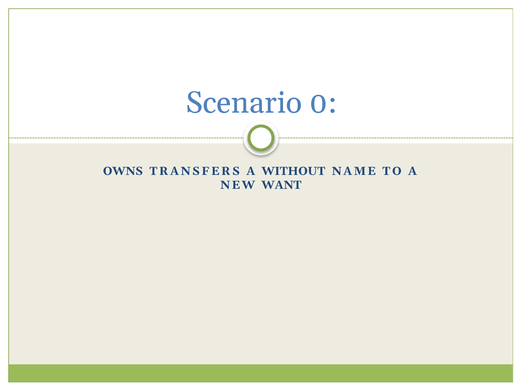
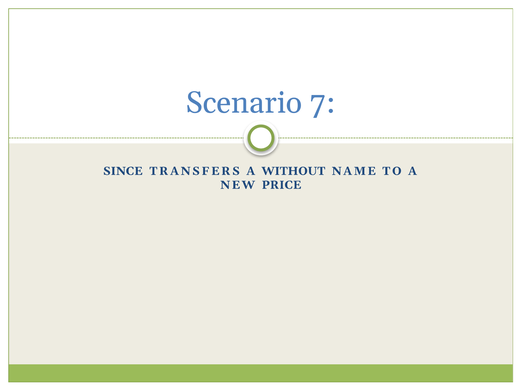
0: 0 -> 7 (323, 103)
OWNS: OWNS -> SINCE (123, 171)
WANT: WANT -> PRICE (282, 185)
